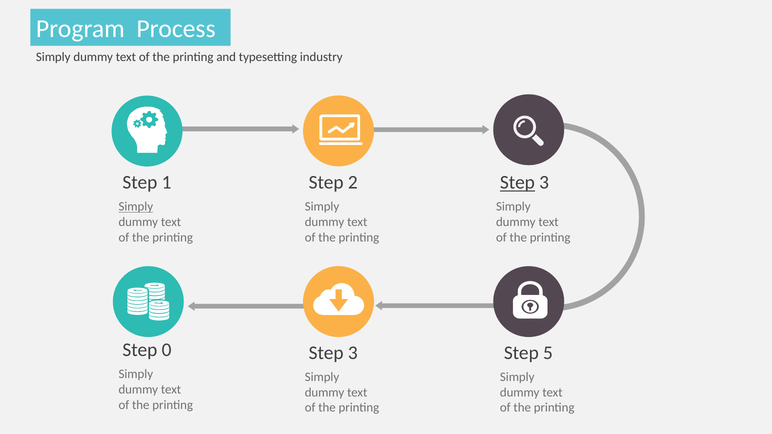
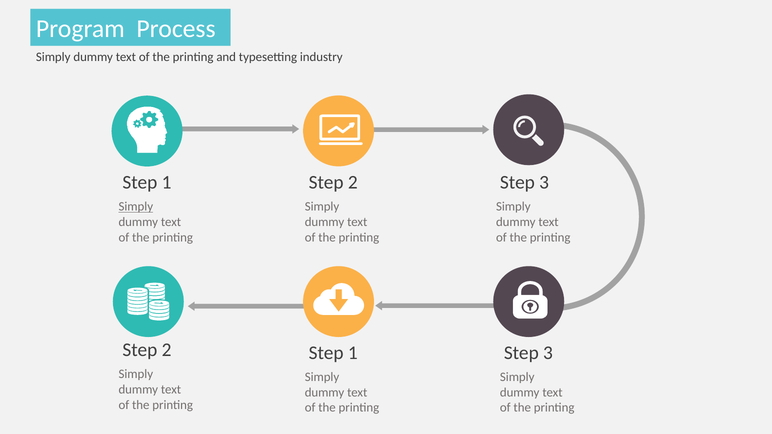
Step underline: present -> none (517, 183)
0: 0 -> 2 (167, 350)
3: 3 -> 1 (353, 353)
5: 5 -> 3 (548, 353)
